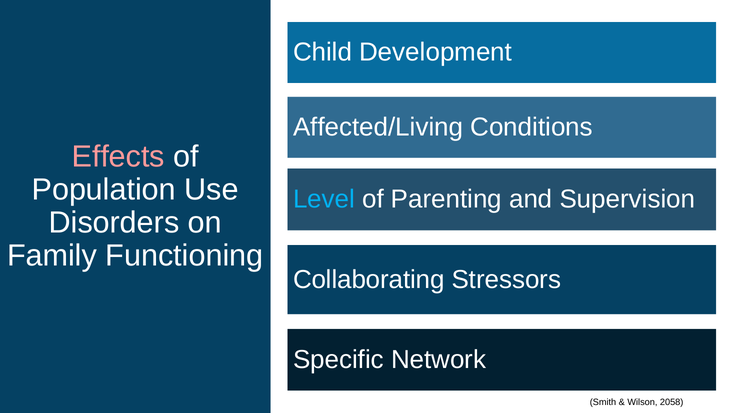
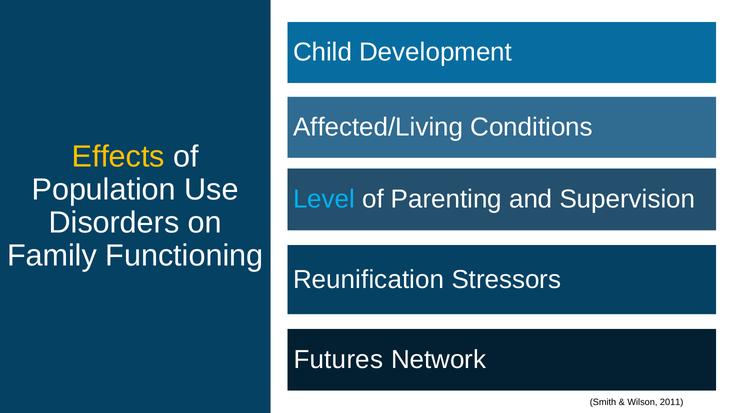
Effects colour: pink -> yellow (118, 157)
Collaborating: Collaborating -> Reunification (369, 279)
Specific: Specific -> Futures (338, 359)
2058: 2058 -> 2011 (672, 402)
